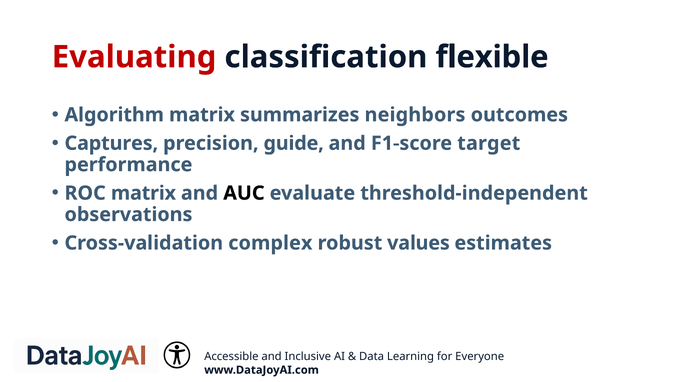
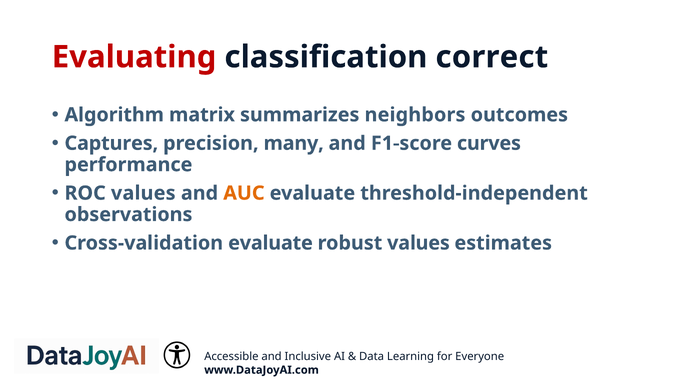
flexible: flexible -> correct (492, 57)
guide: guide -> many (294, 143)
target: target -> curves (489, 143)
ROC matrix: matrix -> values (143, 193)
AUC colour: black -> orange (244, 193)
Cross‑validation complex: complex -> evaluate (270, 243)
